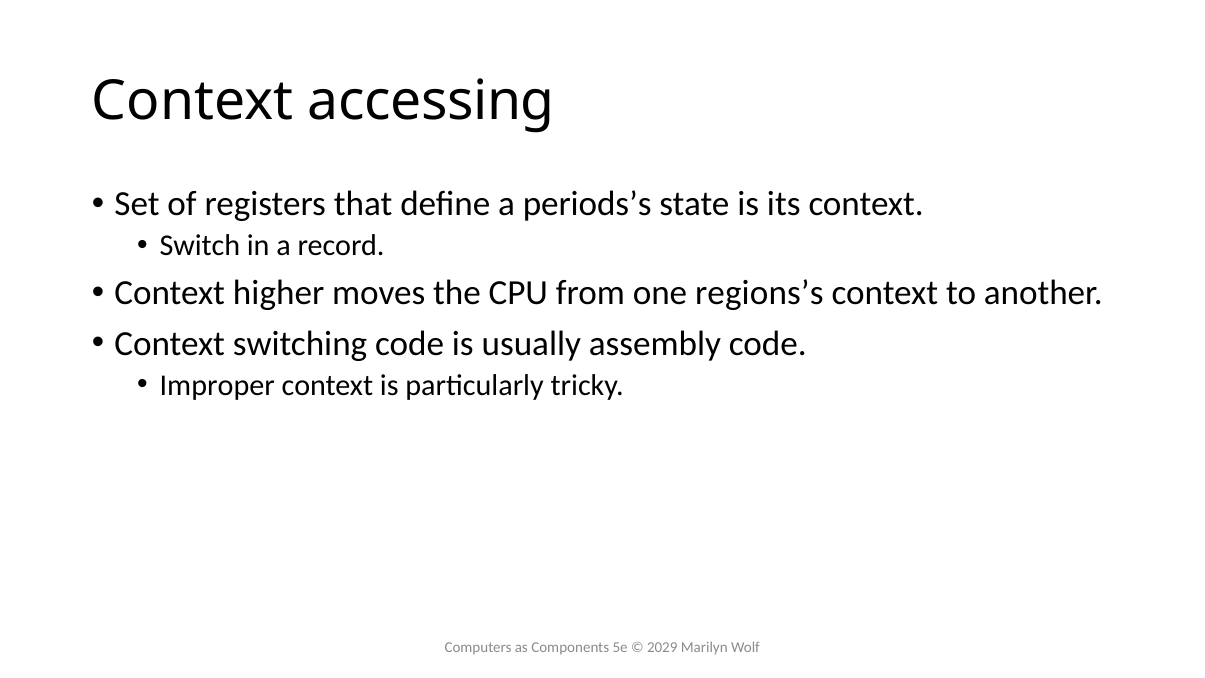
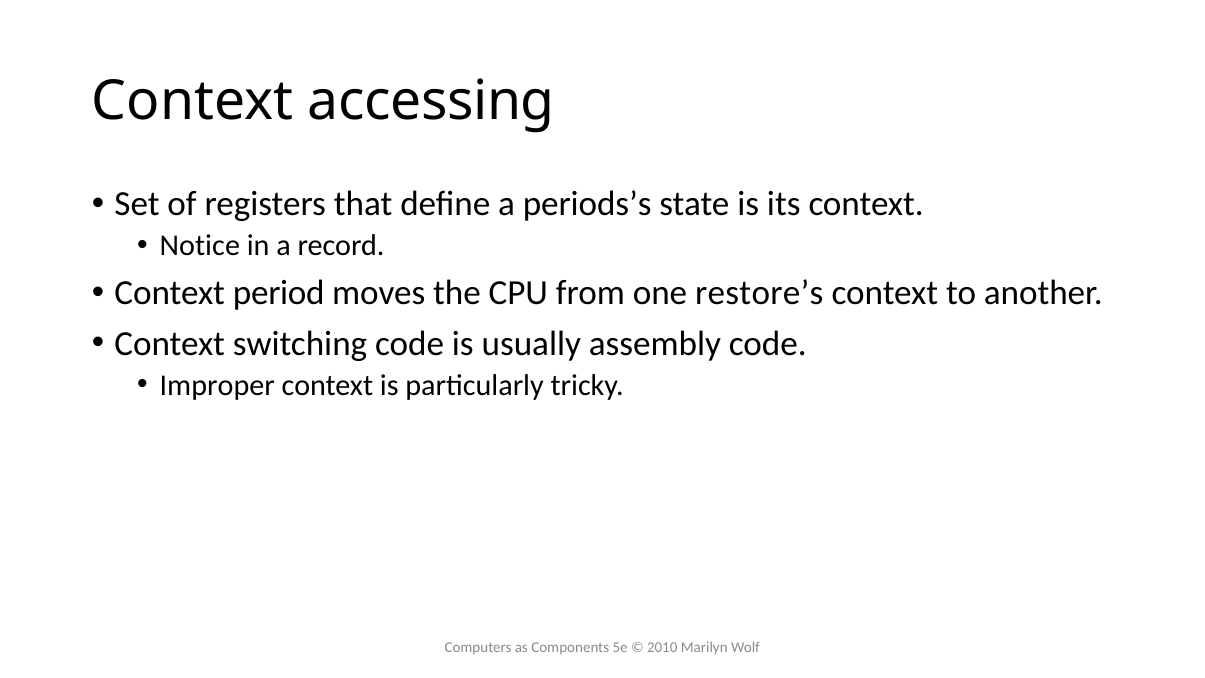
Switch: Switch -> Notice (200, 245)
higher: higher -> period (279, 293)
regions’s: regions’s -> restore’s (759, 293)
2029: 2029 -> 2010 (662, 647)
